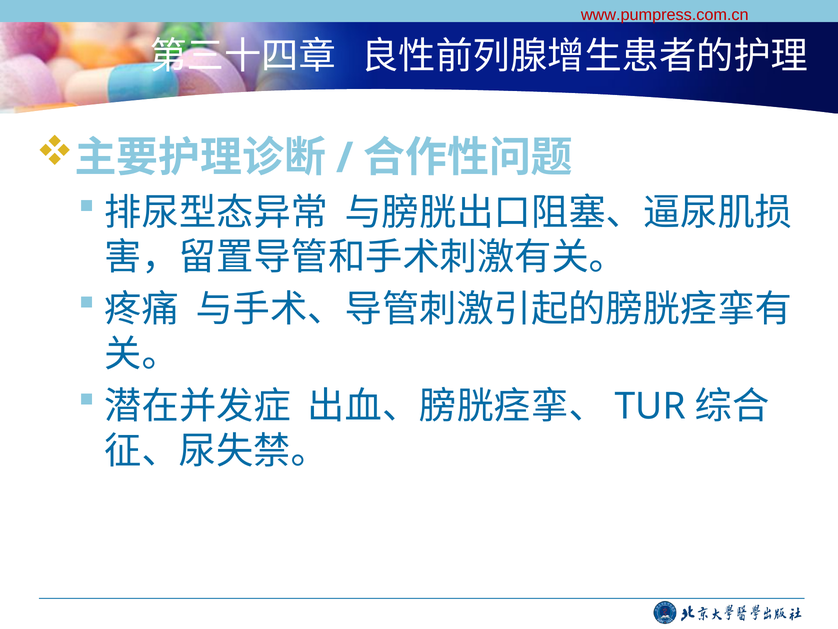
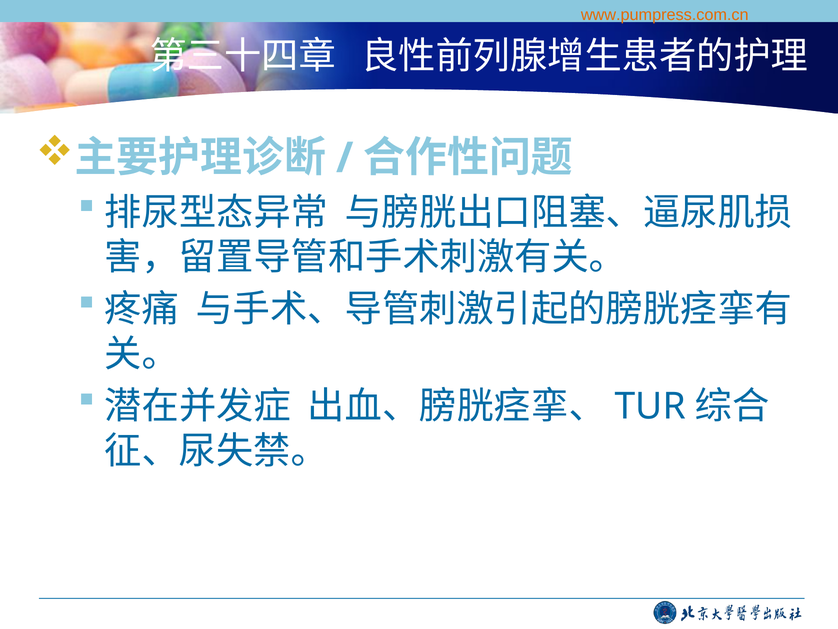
www.pumpress.com.cn colour: red -> orange (665, 15)
